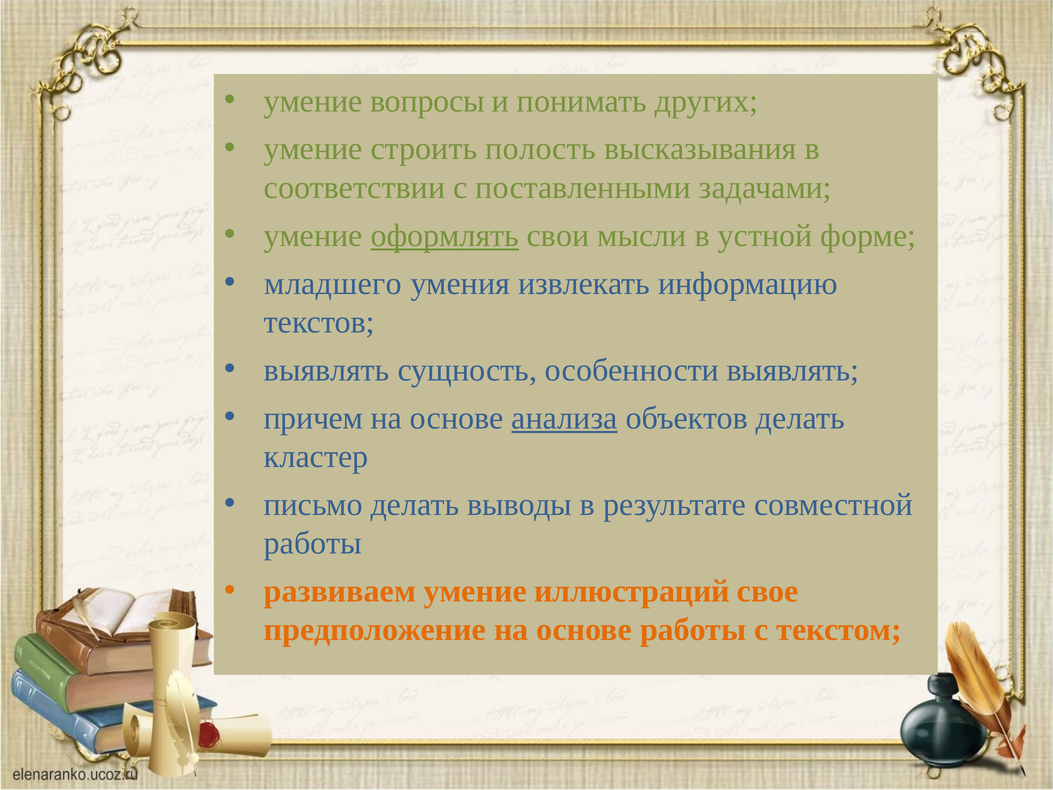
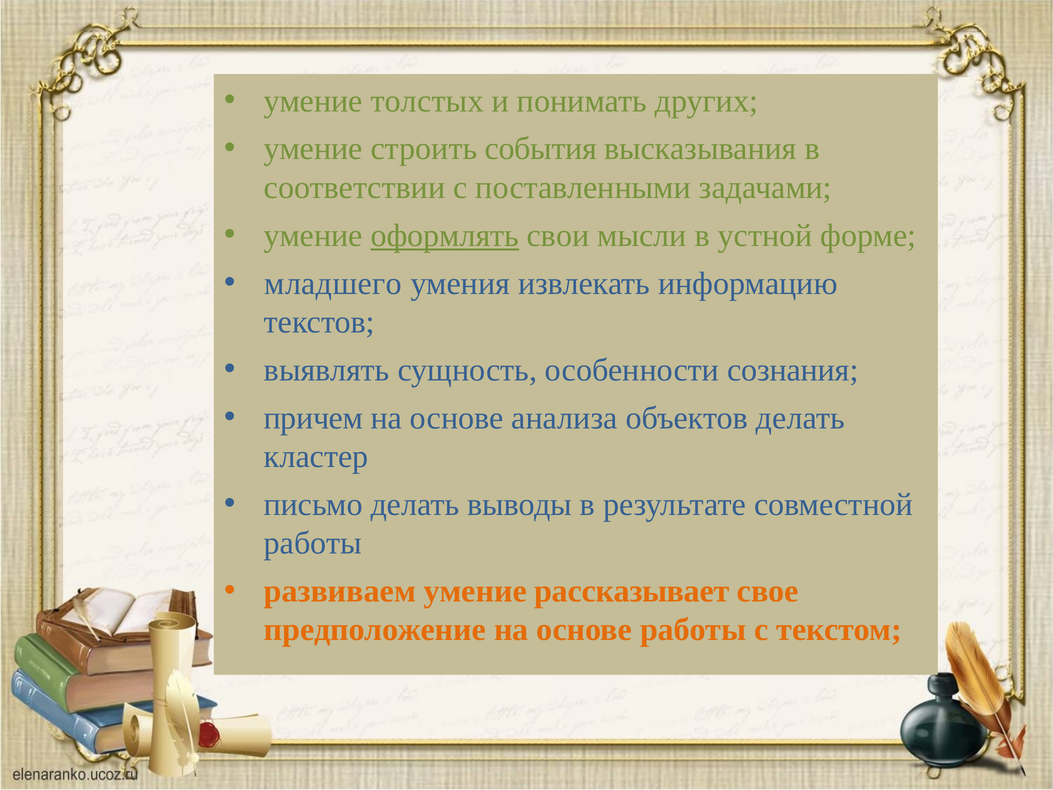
вопросы: вопросы -> толстых (427, 101)
полость: полость -> события (541, 149)
особенности выявлять: выявлять -> сознания (793, 370)
анализа underline: present -> none (565, 418)
иллюстраций: иллюстраций -> рассказывает (632, 591)
